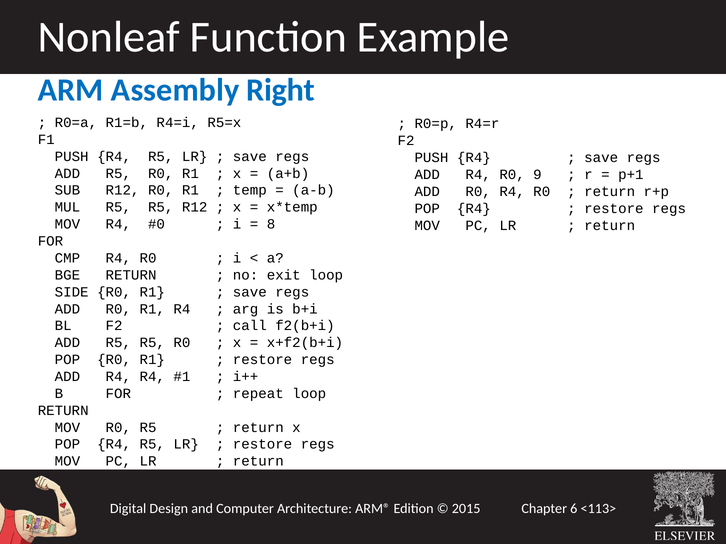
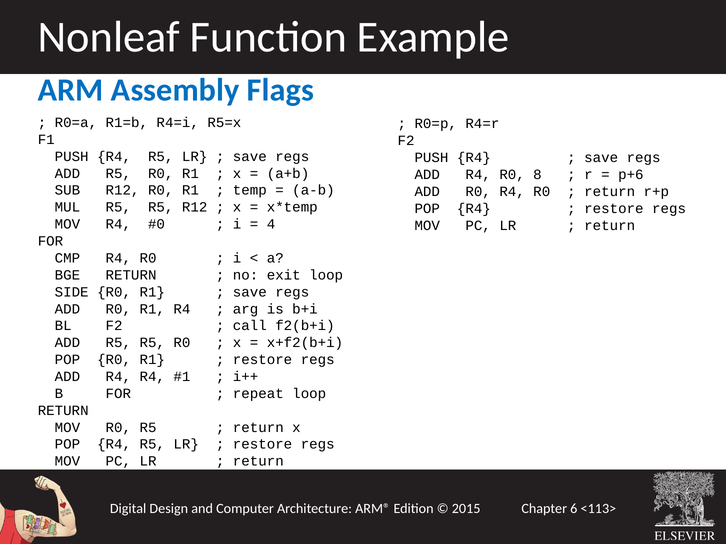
Right: Right -> Flags (280, 90)
9: 9 -> 8 (537, 175)
p+1: p+1 -> p+6 (631, 175)
8: 8 -> 4 (271, 224)
